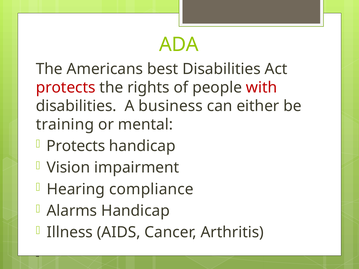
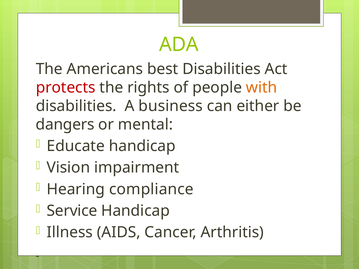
with colour: red -> orange (262, 88)
training: training -> dangers (65, 125)
Protects: Protects -> Educate (76, 146)
Alarms: Alarms -> Service (72, 211)
